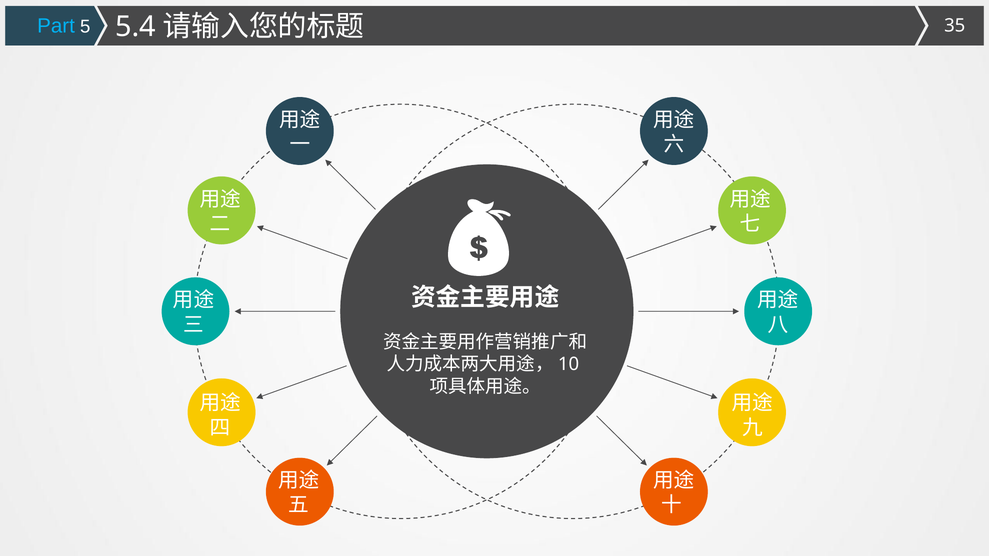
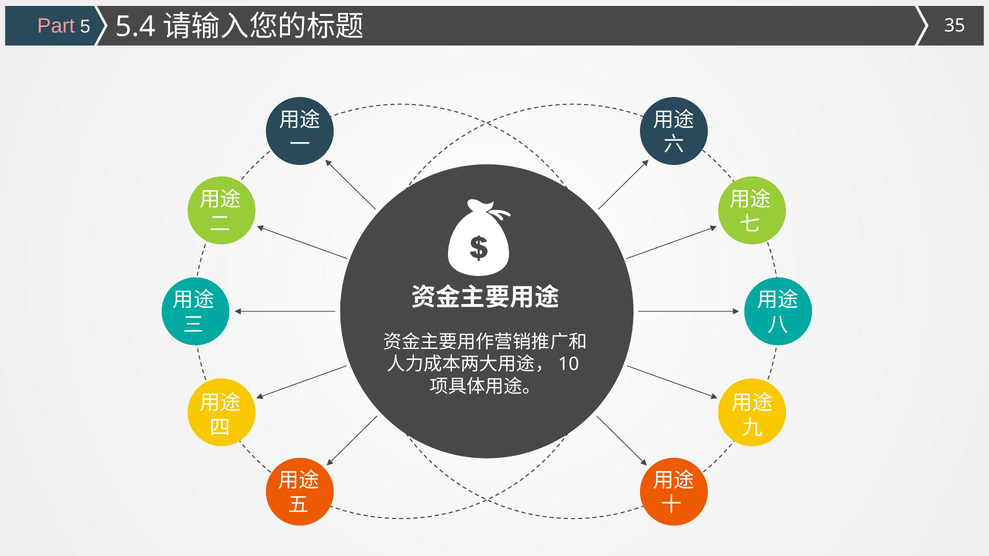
Part colour: light blue -> pink (56, 26)
